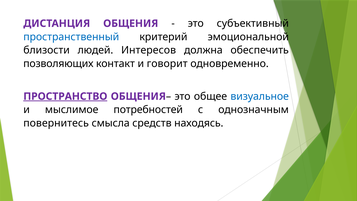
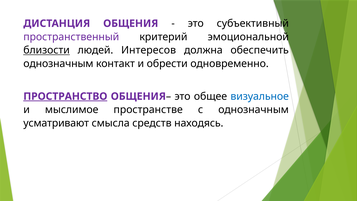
пространственный colour: blue -> purple (71, 37)
близости underline: none -> present (47, 50)
позволяющих: позволяющих -> однозначным (58, 64)
говорит: говорит -> обрести (167, 64)
потребностей: потребностей -> пространстве (148, 110)
повернитесь: повернитесь -> усматривают (56, 123)
